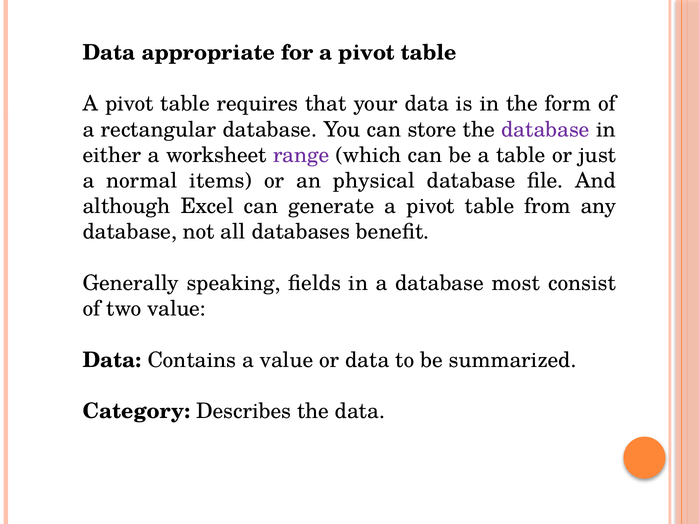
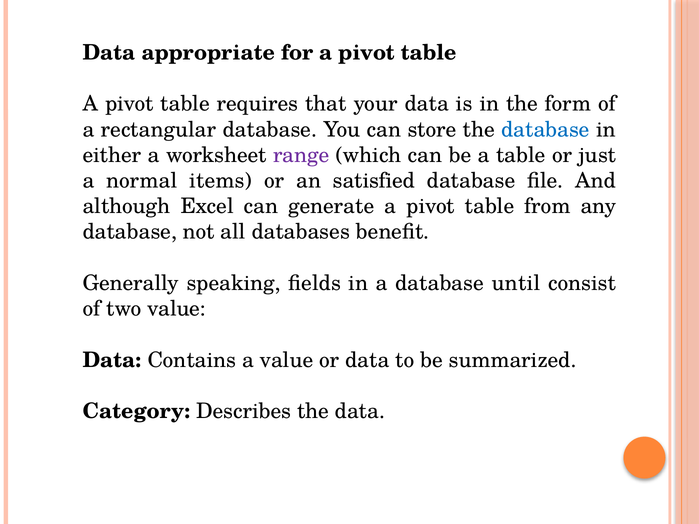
database colour: purple -> blue (545, 130)
physical: physical -> satisfied (374, 181)
most: most -> until (516, 283)
